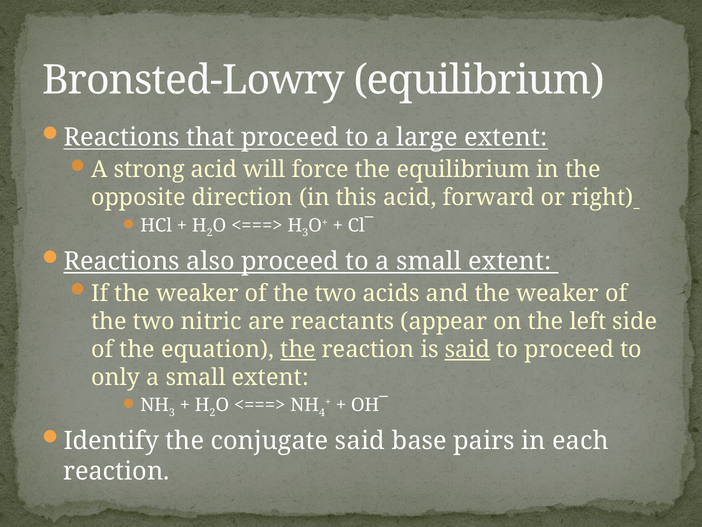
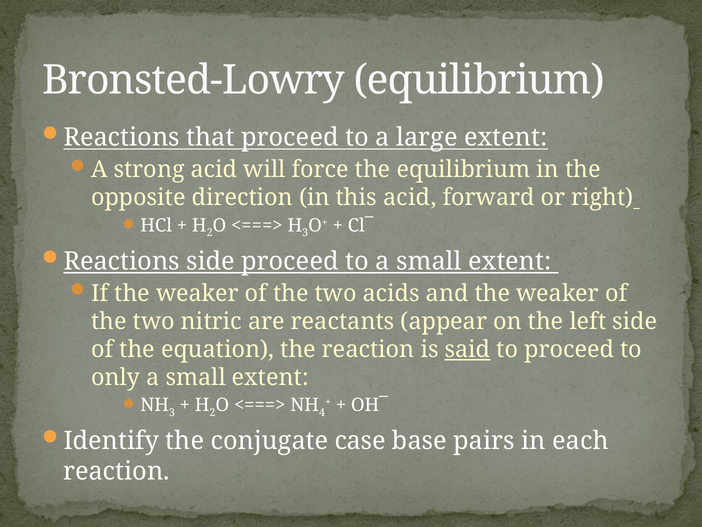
Reactions also: also -> side (211, 261)
the underline: present -> none (298, 349)
conjugate said: said -> case (360, 441)
